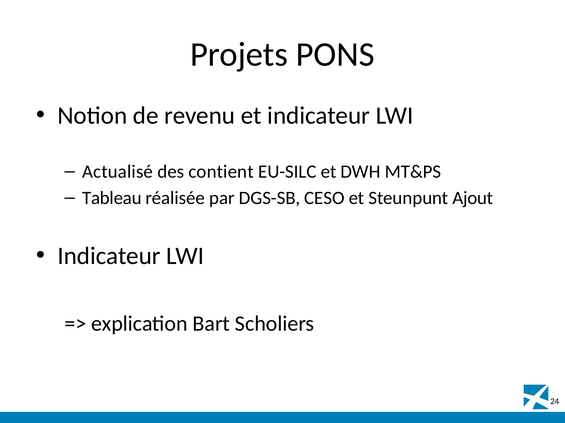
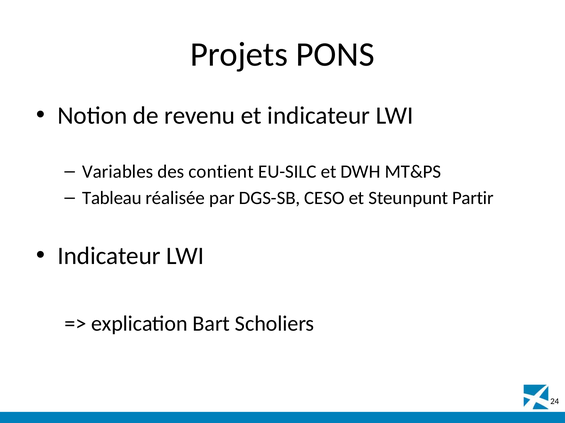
Actualisé: Actualisé -> Variables (118, 172)
Ajout: Ajout -> Partir (473, 198)
